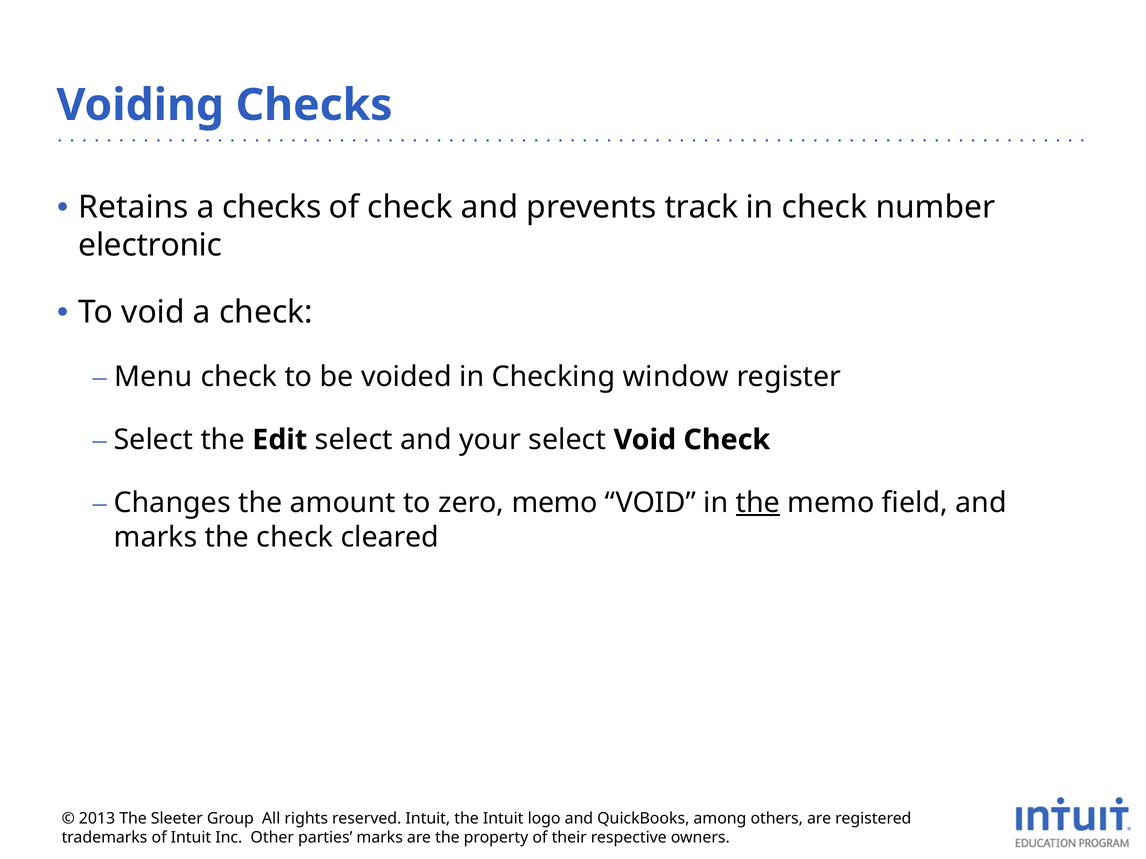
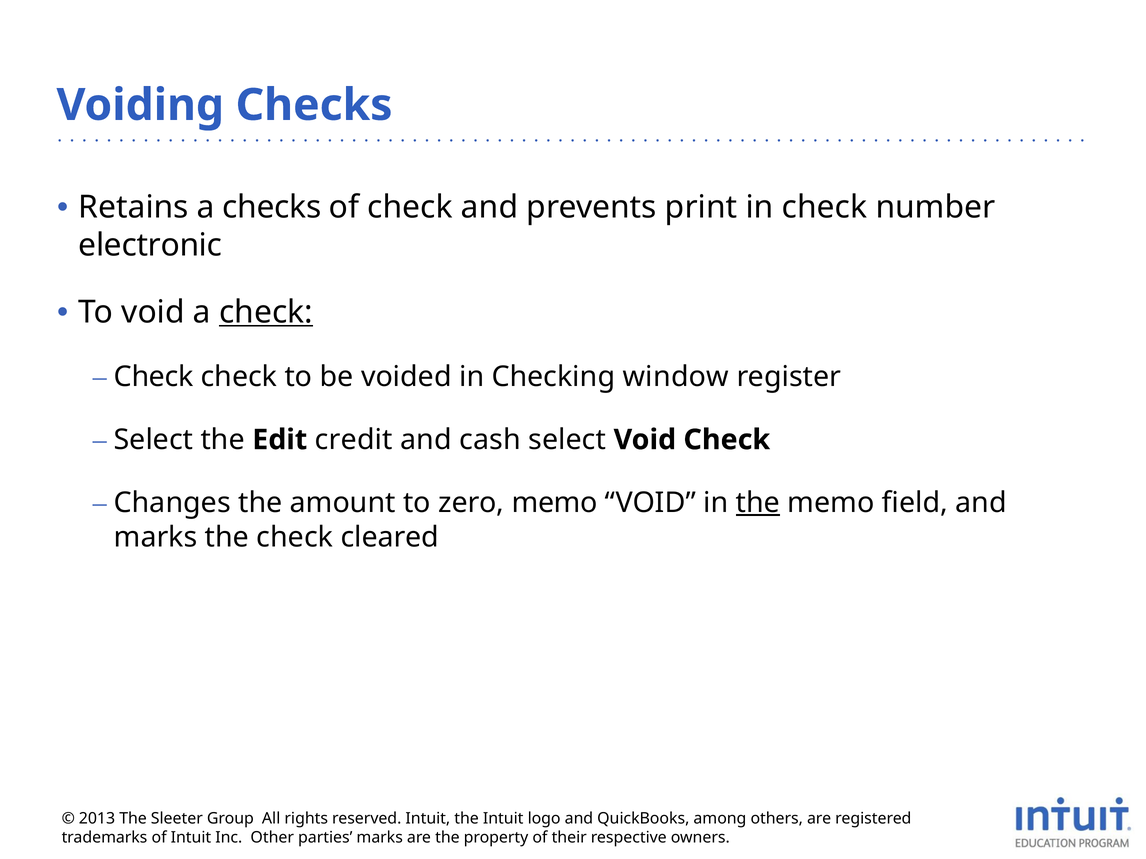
track: track -> print (701, 207)
check underline: none -> present (266, 312)
Menu: Menu -> Check (154, 377)
Edit select: select -> credit (354, 440)
your: your -> cash (490, 440)
